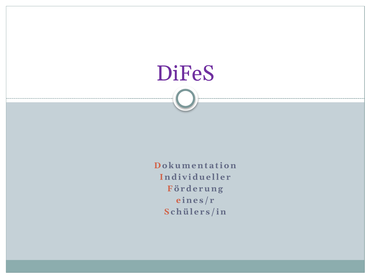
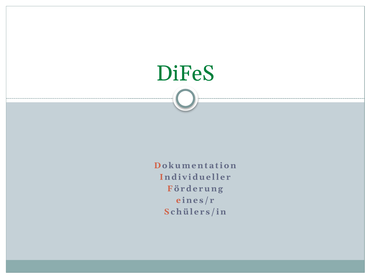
DiFeS colour: purple -> green (186, 73)
